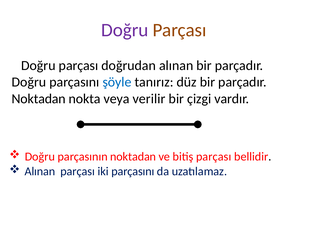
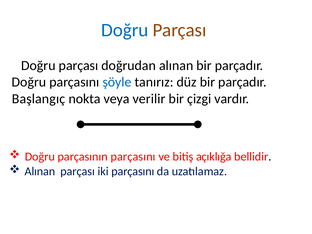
Doğru colour: purple -> blue (125, 30)
Noktadan: Noktadan -> Başlangıç (39, 99)
parçasının noktadan: noktadan -> parçasını (133, 157)
bitiş parçası: parçası -> açıklığa (214, 157)
